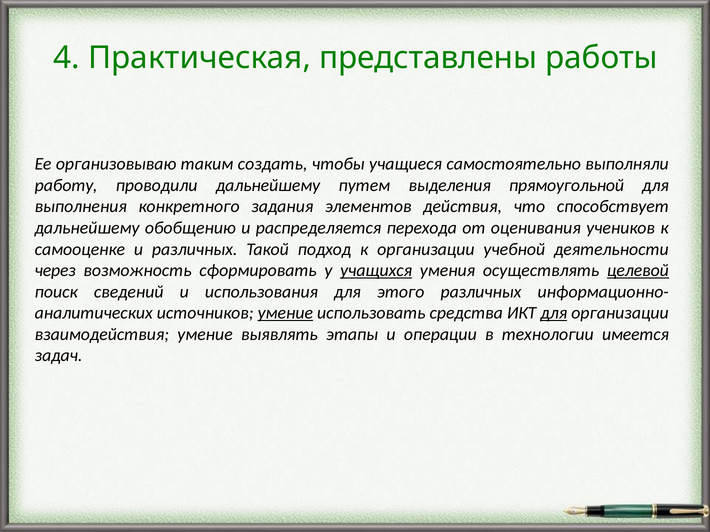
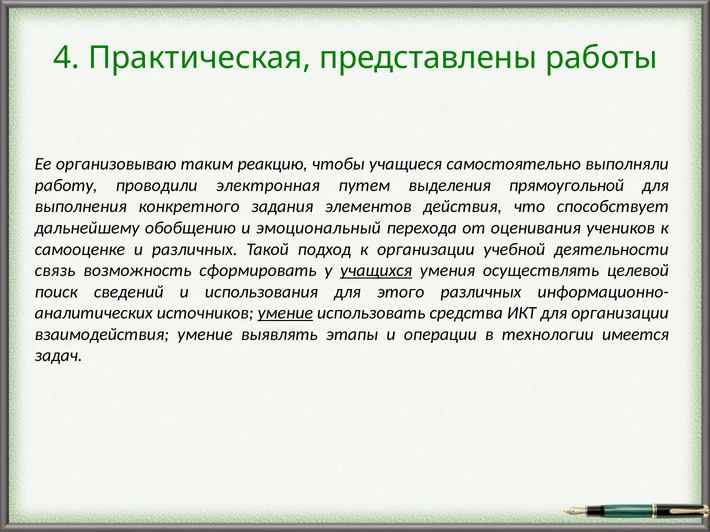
создать: создать -> реакцию (273, 164)
проводили дальнейшему: дальнейшему -> электронная (268, 186)
распределяется: распределяется -> эмоциональный (318, 228)
через: через -> связь (55, 271)
целевой underline: present -> none (638, 271)
для underline: present -> none (554, 313)
